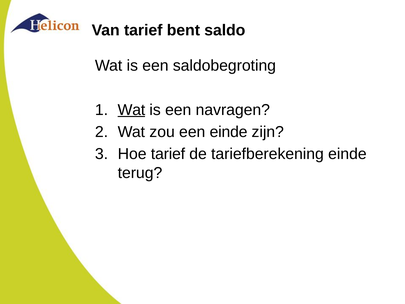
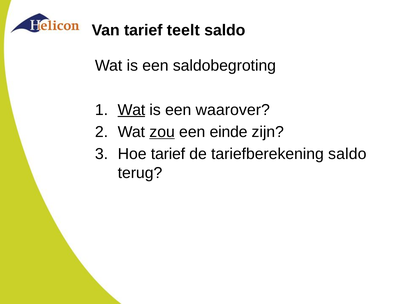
bent: bent -> teelt (183, 30)
navragen: navragen -> waarover (233, 110)
zou underline: none -> present (162, 132)
tariefberekening einde: einde -> saldo (347, 154)
